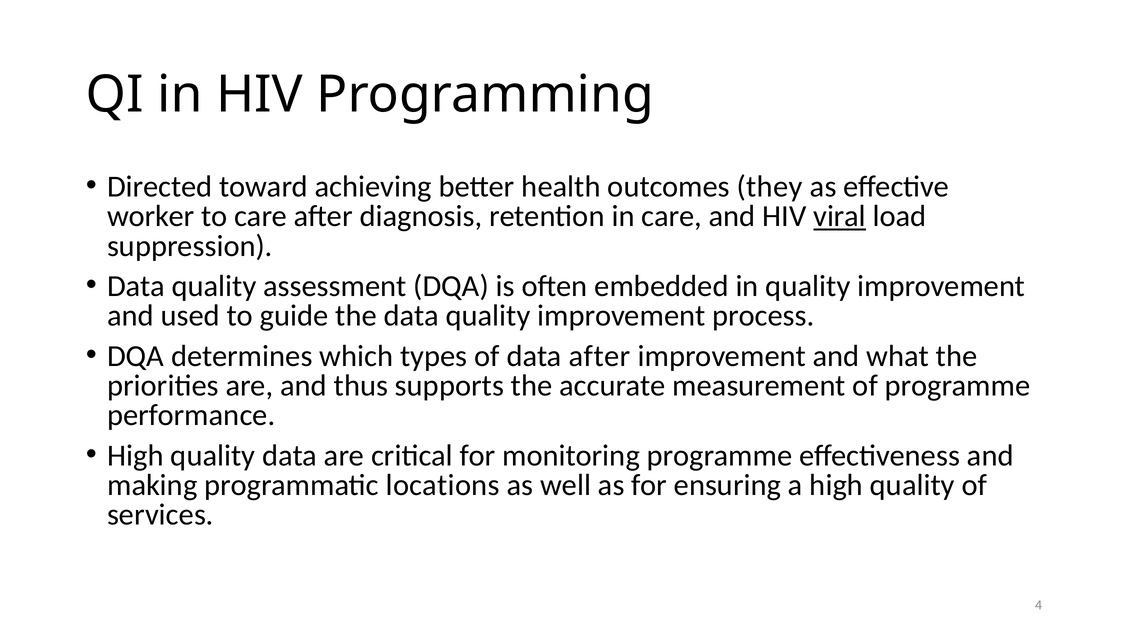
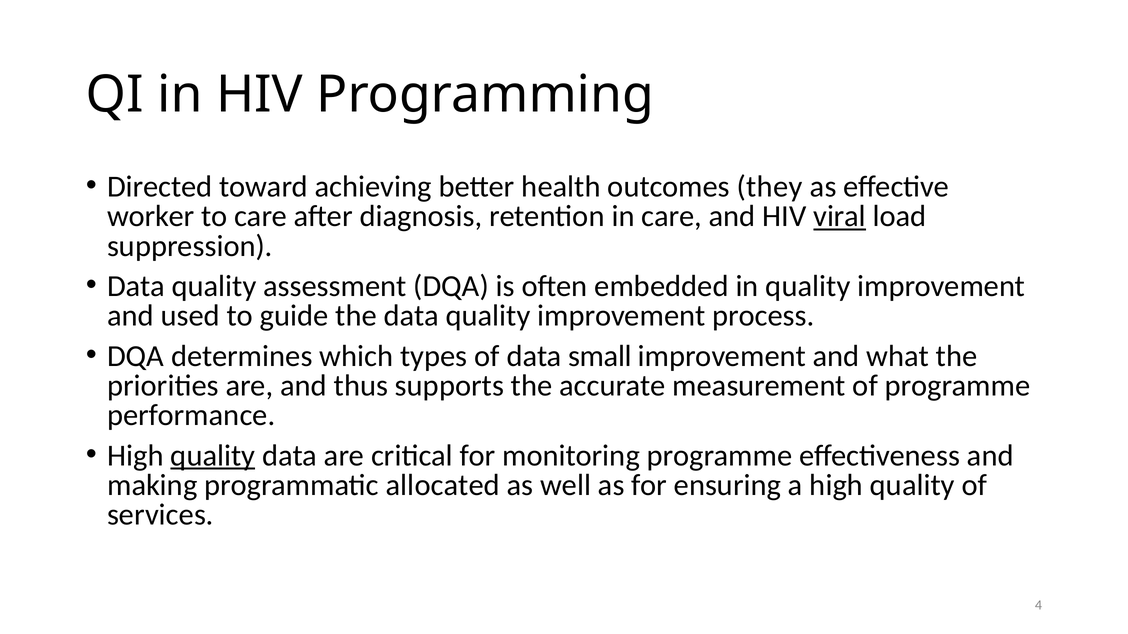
data after: after -> small (600, 356)
quality underline: none -> present (213, 456)
locations: locations -> allocated (443, 486)
